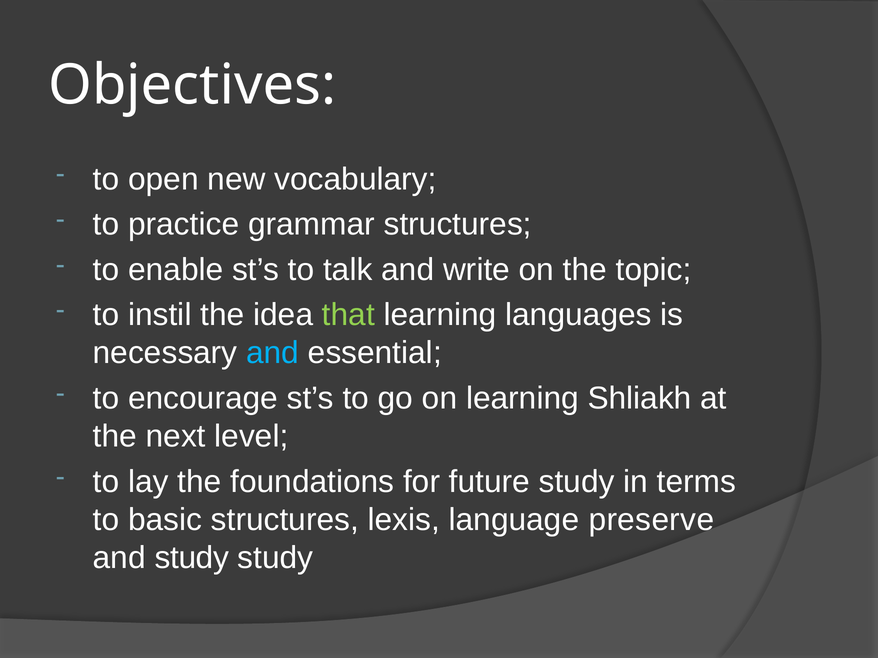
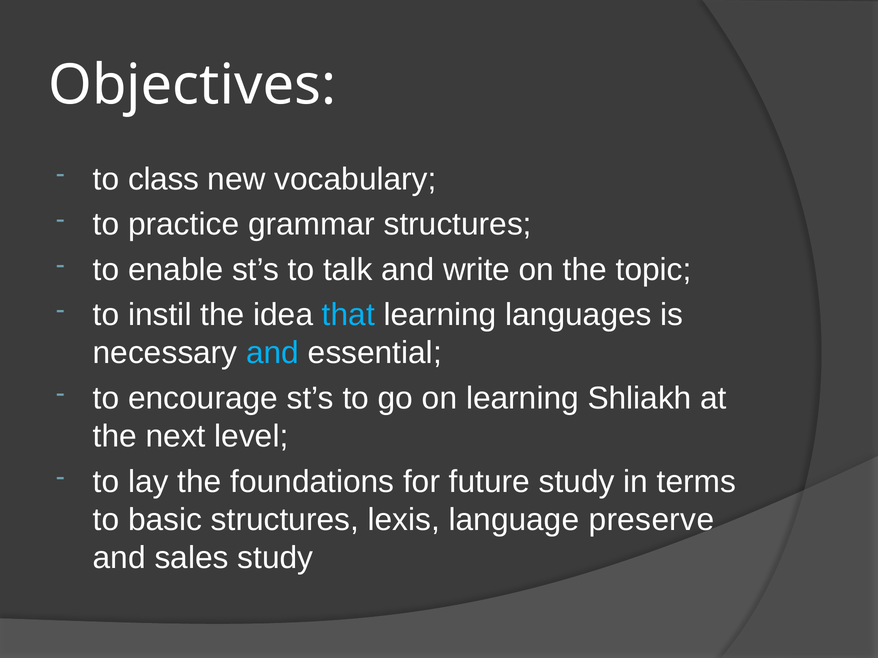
open: open -> class (164, 179)
that colour: light green -> light blue (348, 315)
and study: study -> sales (192, 558)
